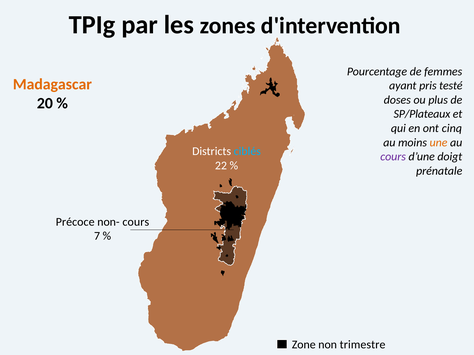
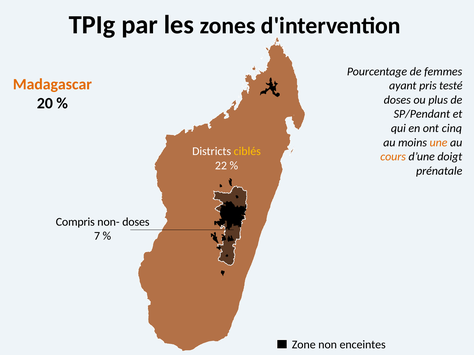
SP/Plateaux: SP/Plateaux -> SP/Pendant (422, 114)
ciblés colour: light blue -> yellow (247, 151)
cours colour: purple -> orange (393, 157)
Précoce: Précoce -> Compris (75, 222)
non- cours: cours -> doses (136, 222)
trimestre: trimestre -> enceintes (363, 345)
